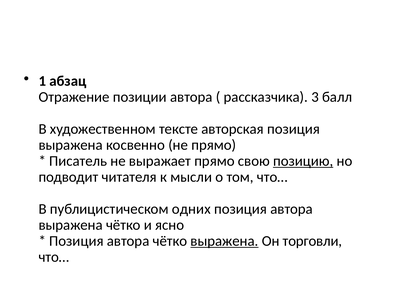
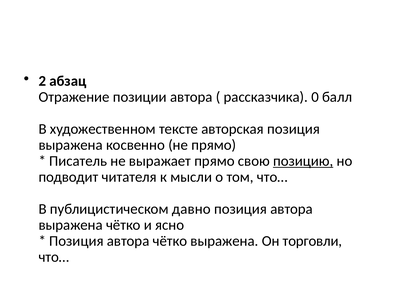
1: 1 -> 2 (42, 81)
3: 3 -> 0 (315, 97)
одних: одних -> давно (191, 209)
выражена underline: present -> none (224, 241)
